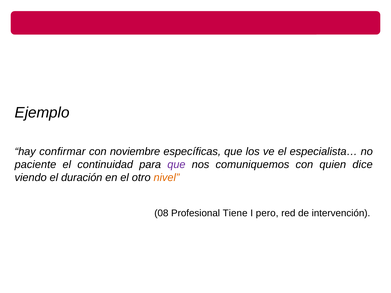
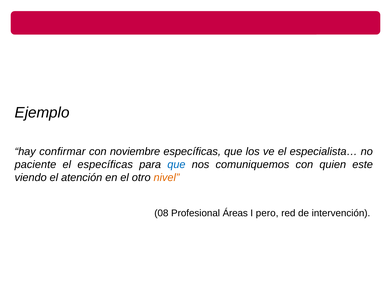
el continuidad: continuidad -> específicas (105, 165)
que colour: purple -> blue (176, 165)
dice: dice -> este (363, 165)
duración: duración -> atención (82, 178)
Tiene: Tiene -> Áreas (235, 213)
